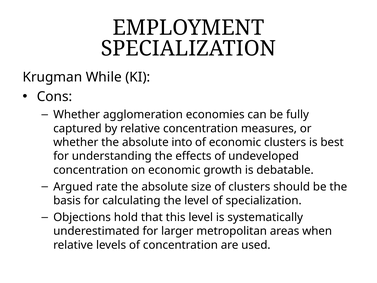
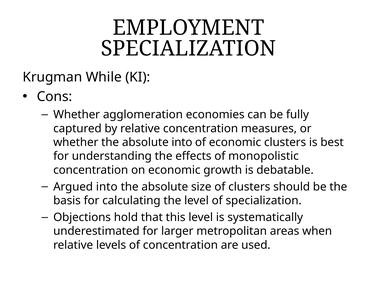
undeveloped: undeveloped -> monopolistic (264, 156)
Argued rate: rate -> into (107, 187)
